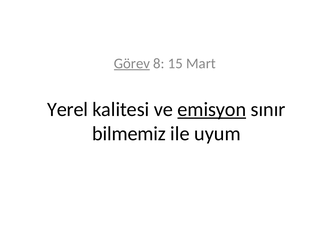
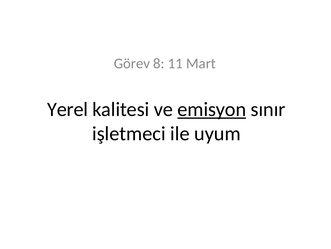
Görev underline: present -> none (132, 63)
15: 15 -> 11 (175, 63)
bilmemiz: bilmemiz -> işletmeci (129, 133)
